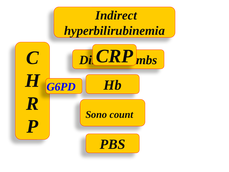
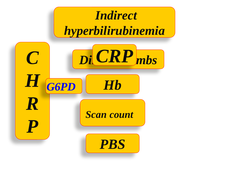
Sono: Sono -> Scan (96, 114)
